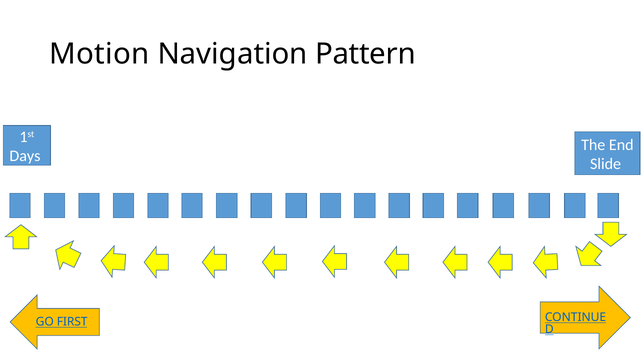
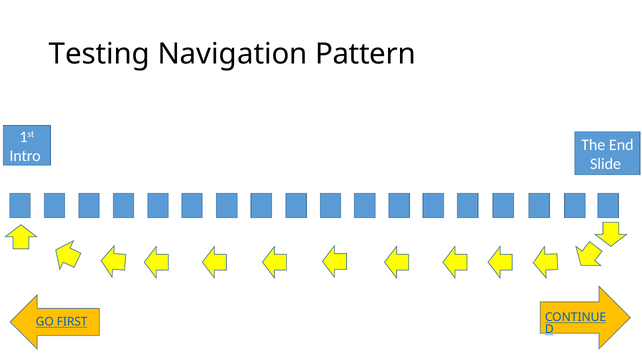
Motion: Motion -> Testing (99, 54)
Days: Days -> Intro (25, 156)
